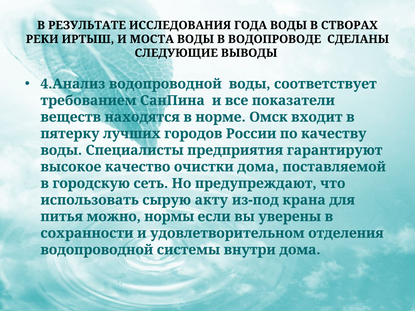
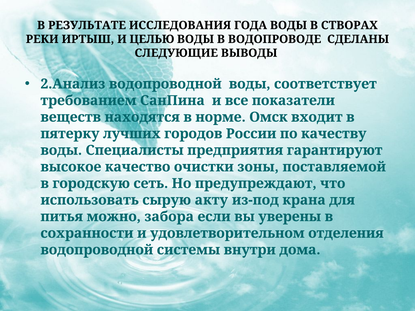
МОСТА: МОСТА -> ЦЕЛЬЮ (152, 39)
4.Анализ: 4.Анализ -> 2.Анализ (73, 84)
очистки дома: дома -> зоны (258, 167)
нормы: нормы -> забора (169, 217)
